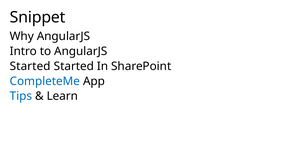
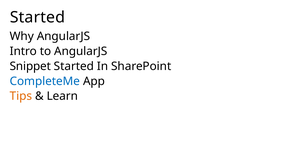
Snippet: Snippet -> Started (37, 17)
Started: Started -> Snippet (30, 66)
Tips colour: blue -> orange (21, 96)
